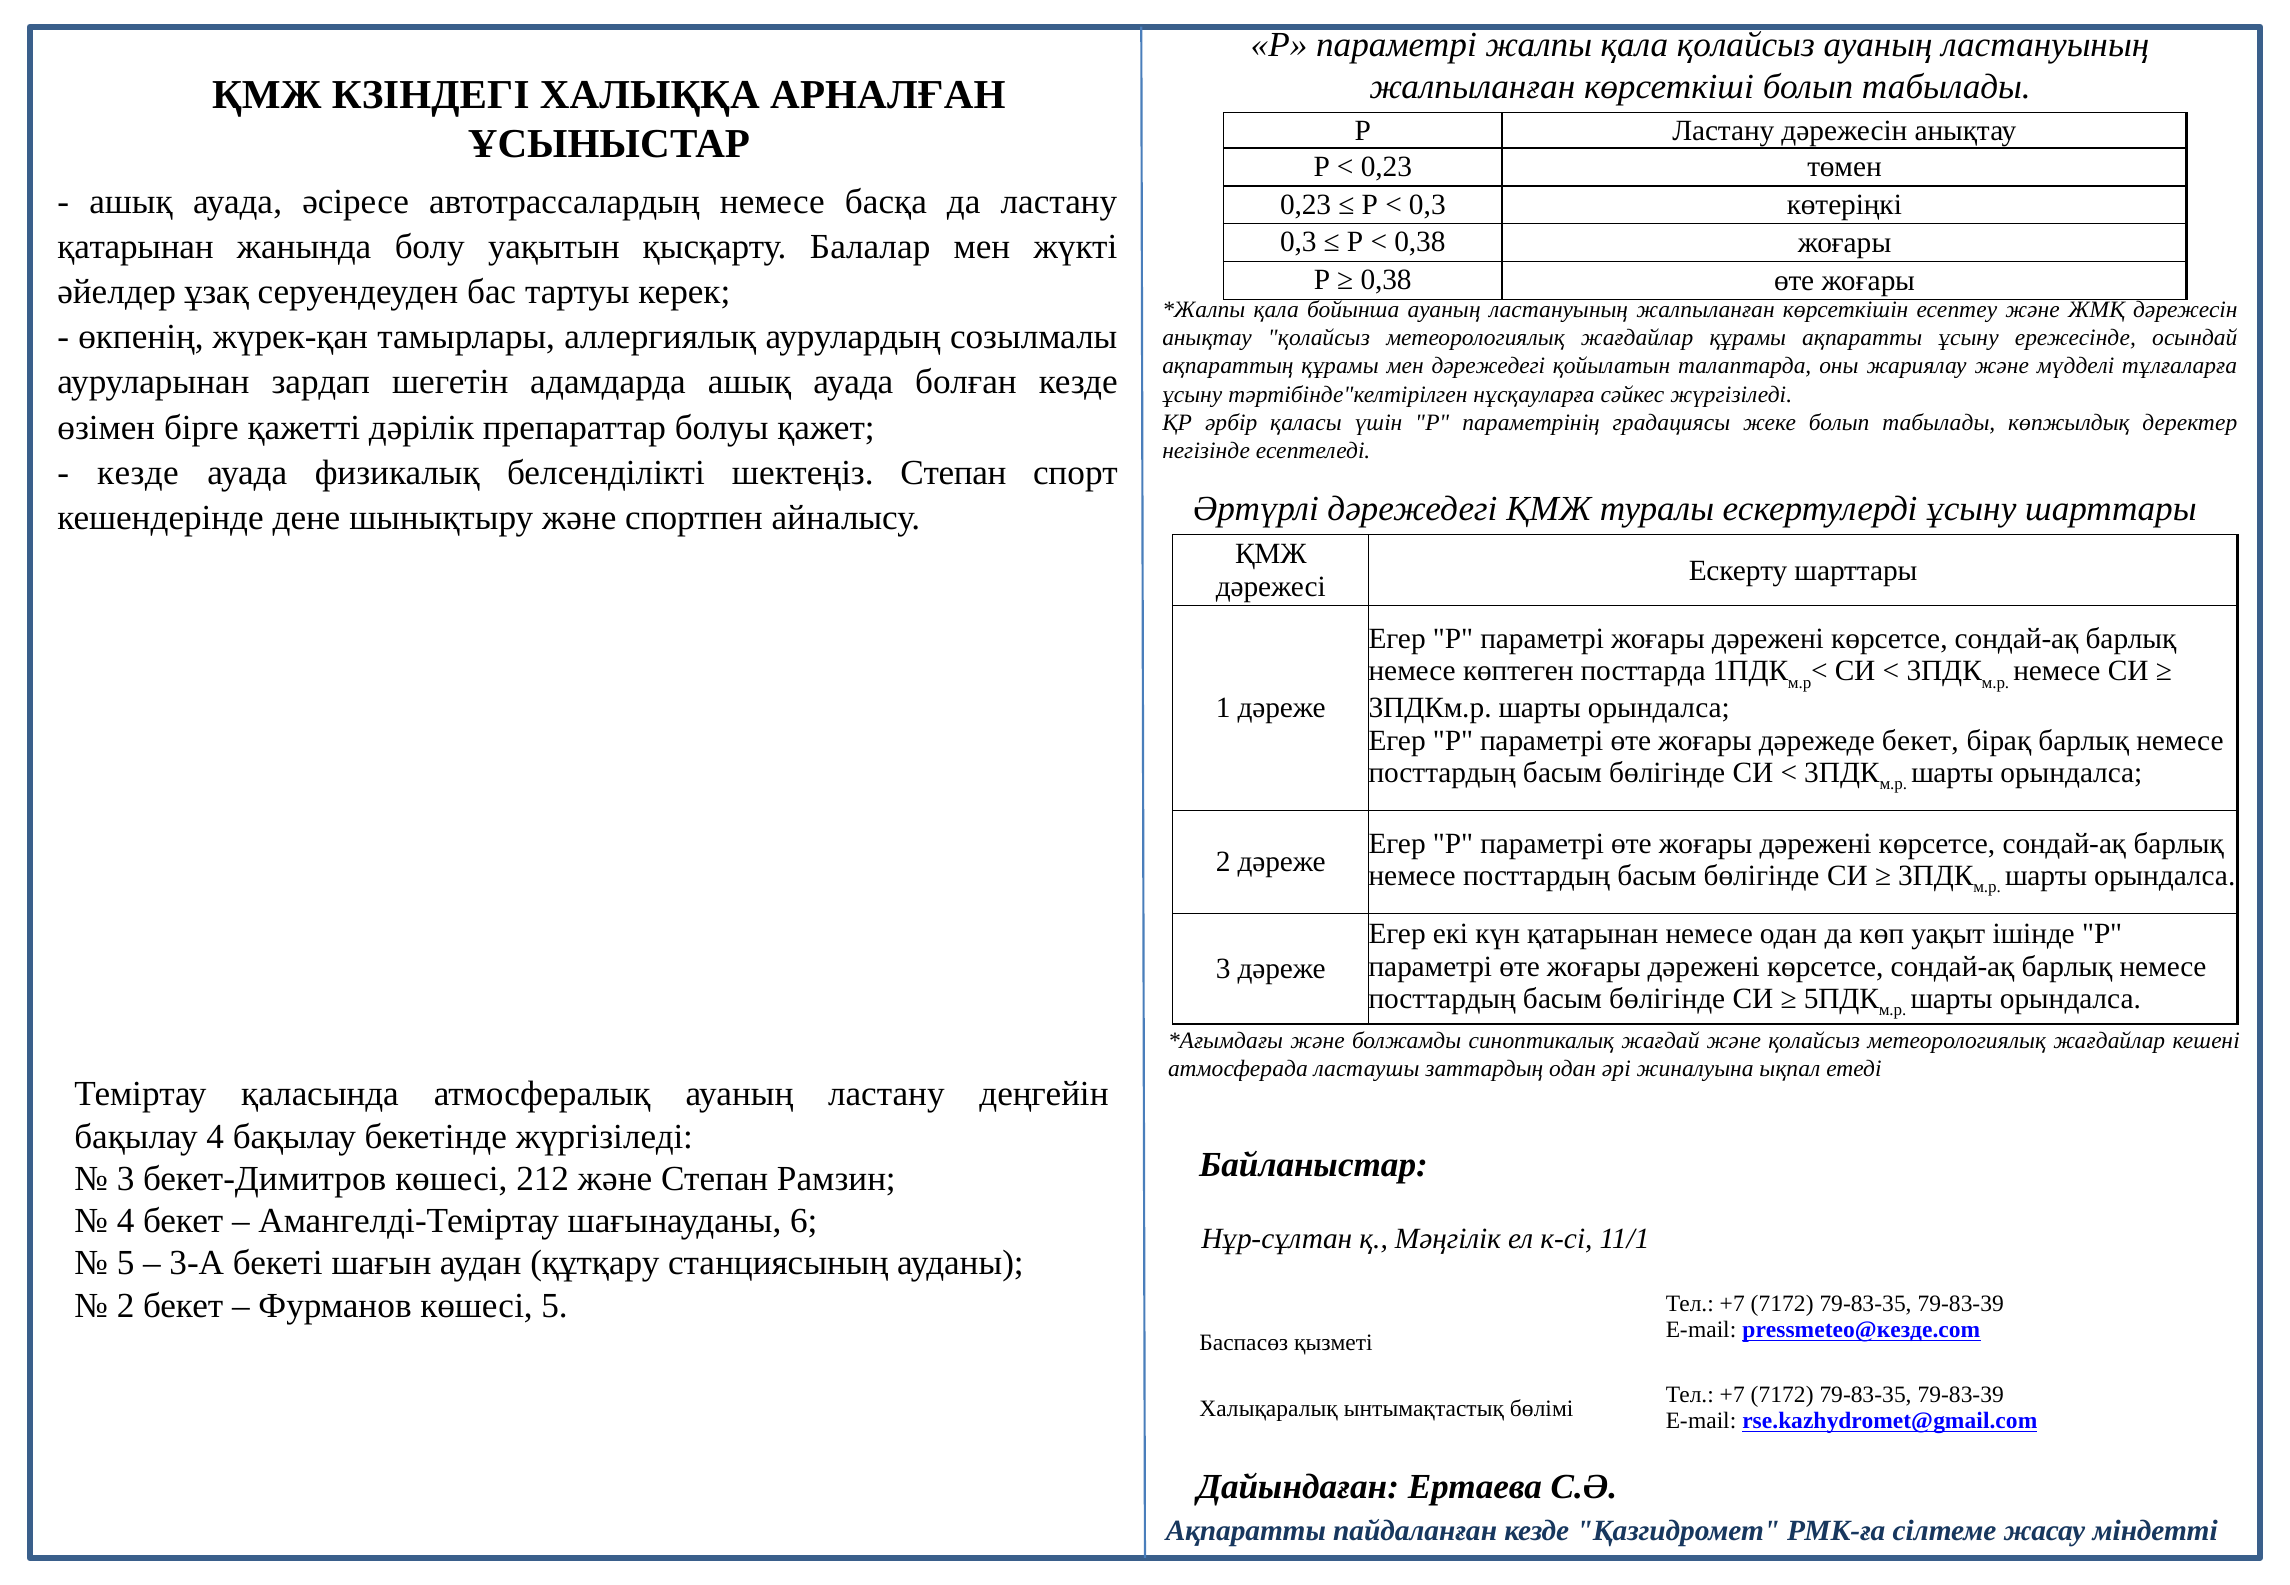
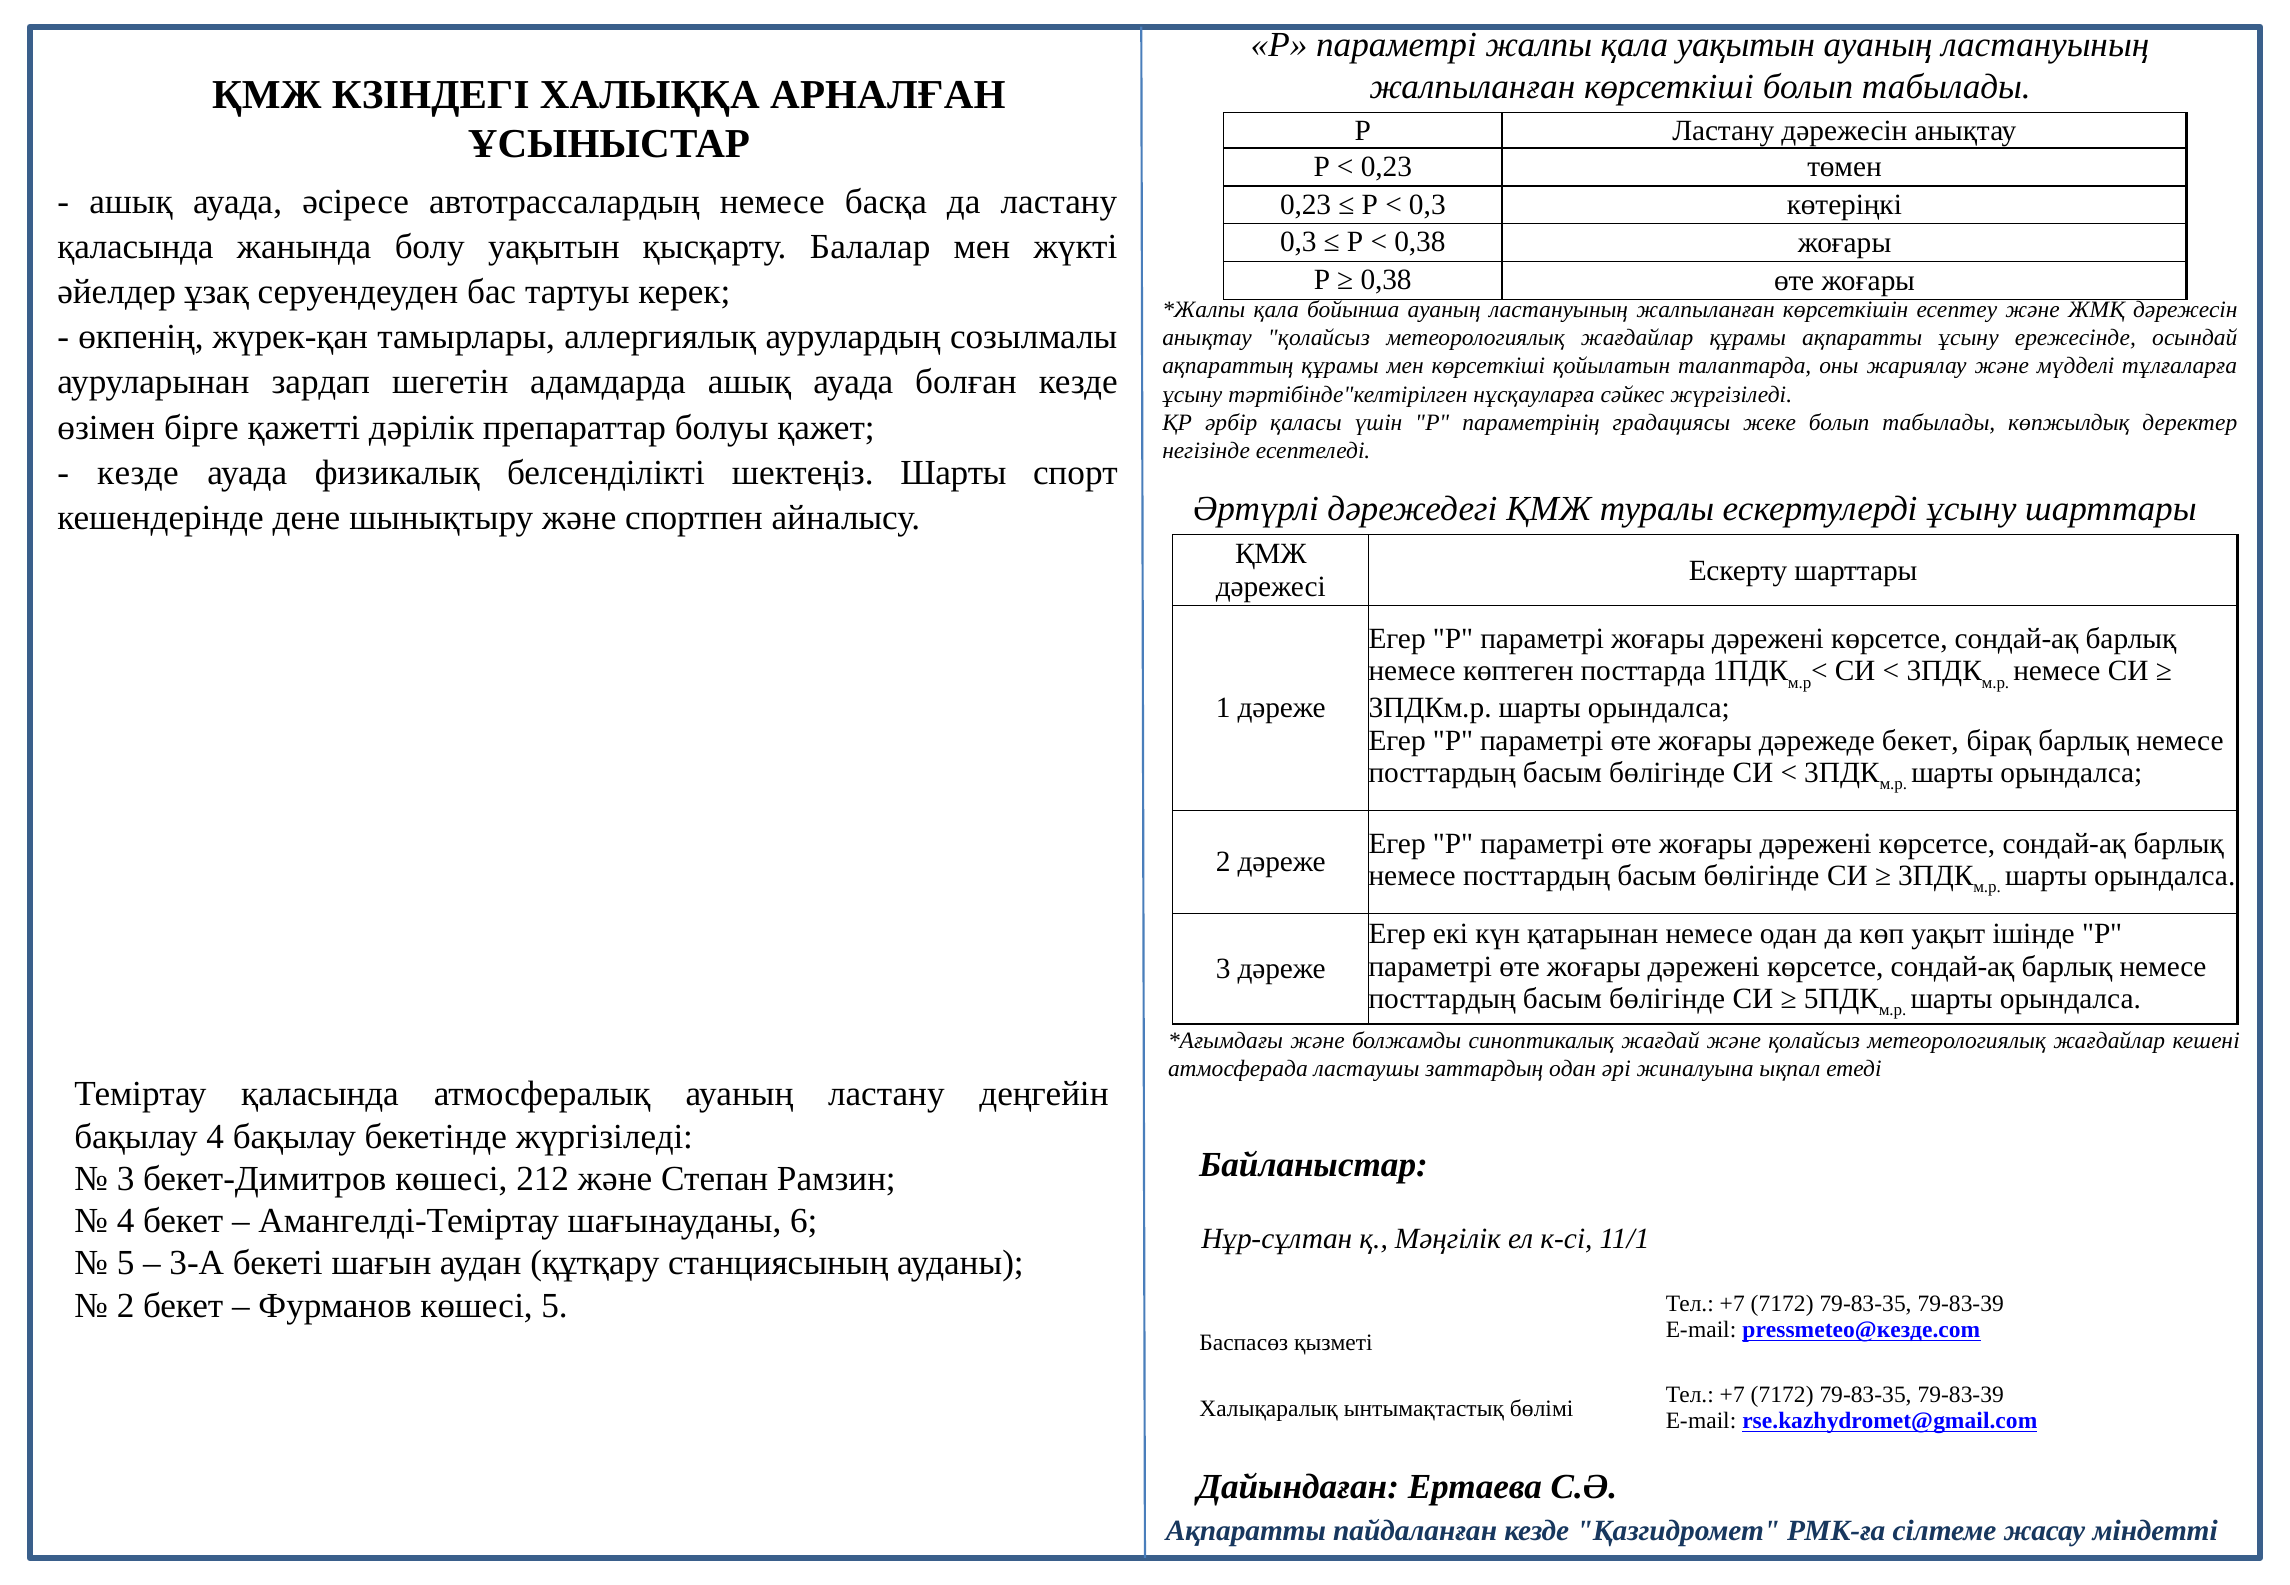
қала қолайсыз: қолайсыз -> уақытын (1746, 45)
қатарынан: қатарынан -> қаласында (135, 247)
мен дәрежедегі: дәрежедегі -> көрсеткіші (1488, 366)
шектеңіз Степан: Степан -> Шарты (953, 473)
